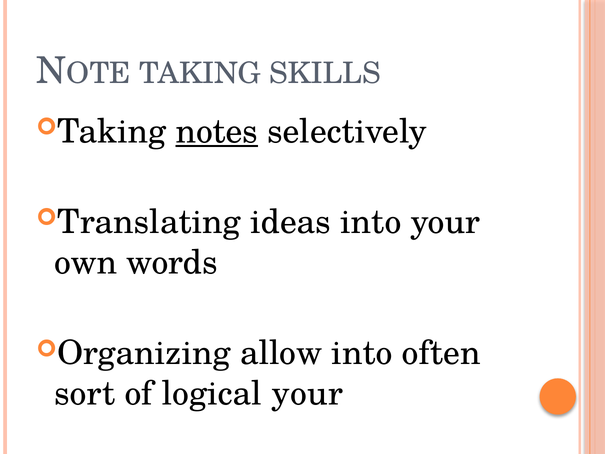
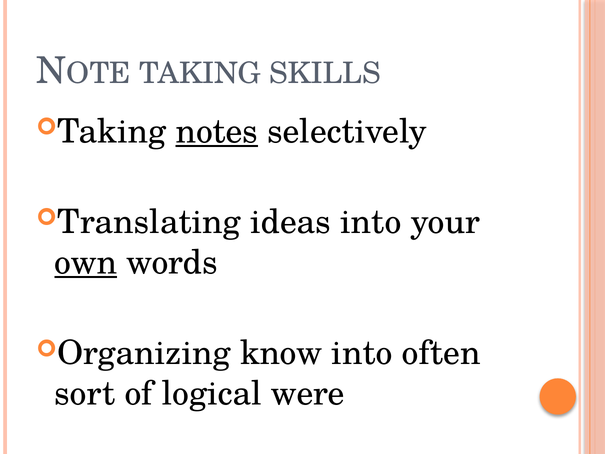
own underline: none -> present (86, 262)
allow: allow -> know (281, 353)
logical your: your -> were (308, 393)
